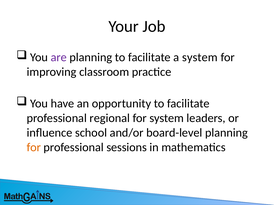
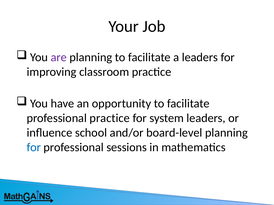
a system: system -> leaders (200, 57)
professional regional: regional -> practice (110, 118)
for colour: orange -> blue (34, 148)
